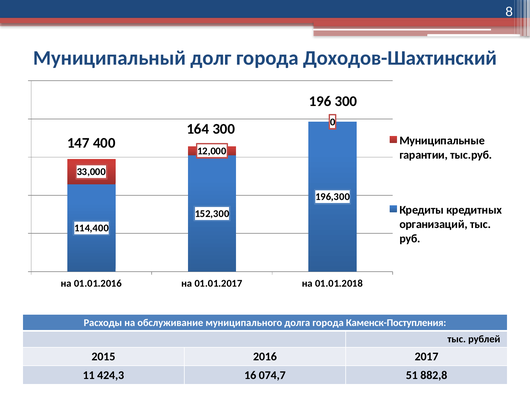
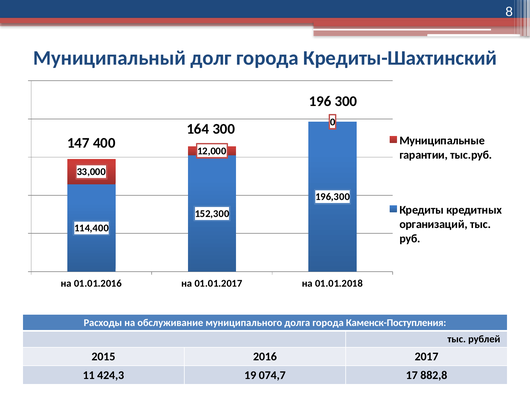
Доходов-Шахтинский: Доходов-Шахтинский -> Кредиты-Шахтинский (400, 58)
16: 16 -> 19 (250, 375)
51: 51 -> 17 (412, 375)
